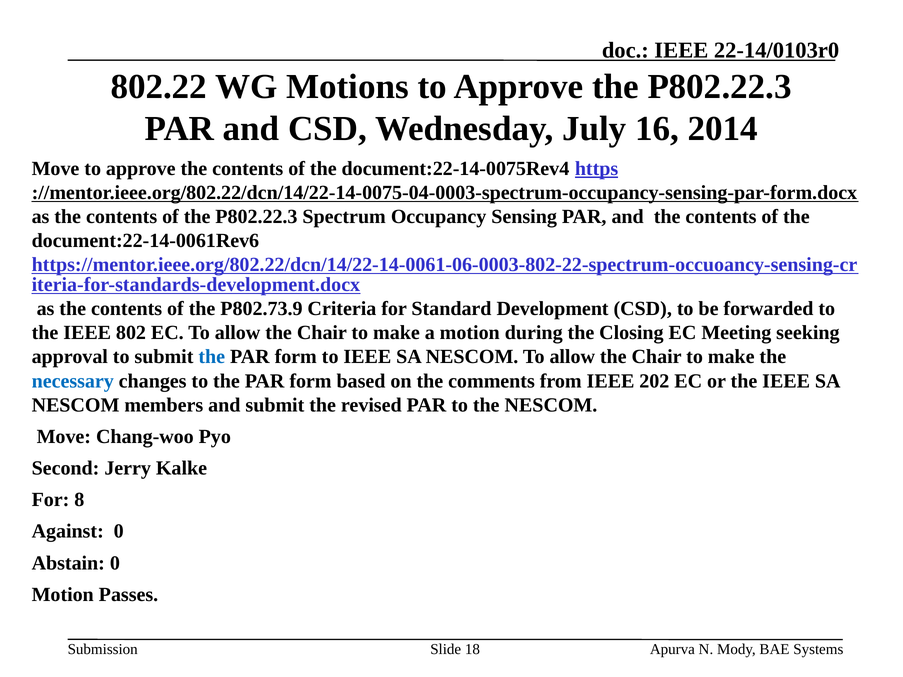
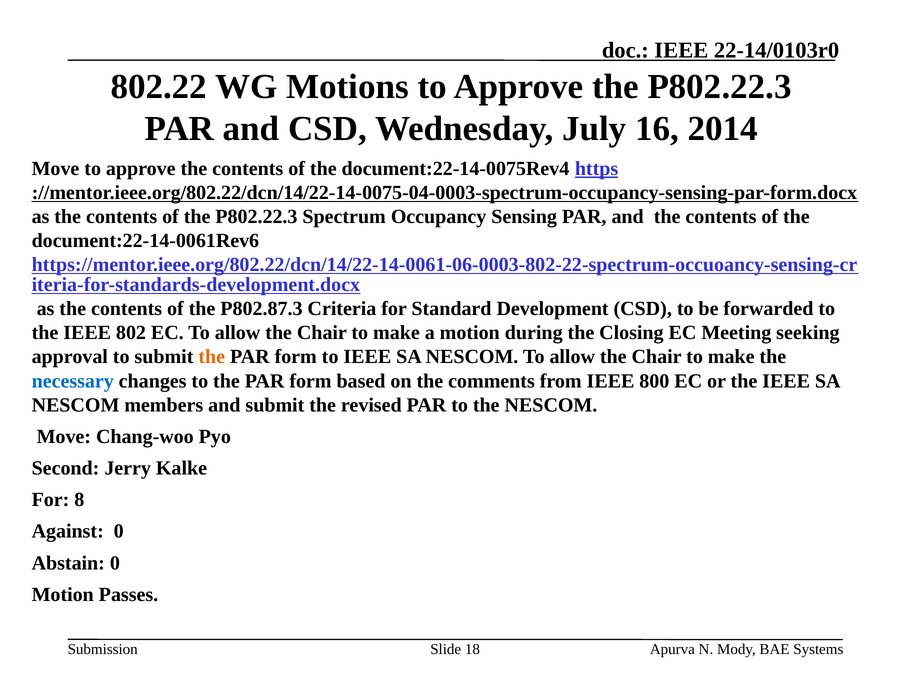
P802.73.9: P802.73.9 -> P802.87.3 (261, 309)
the colour: blue -> orange (212, 357)
202: 202 -> 800 (654, 381)
